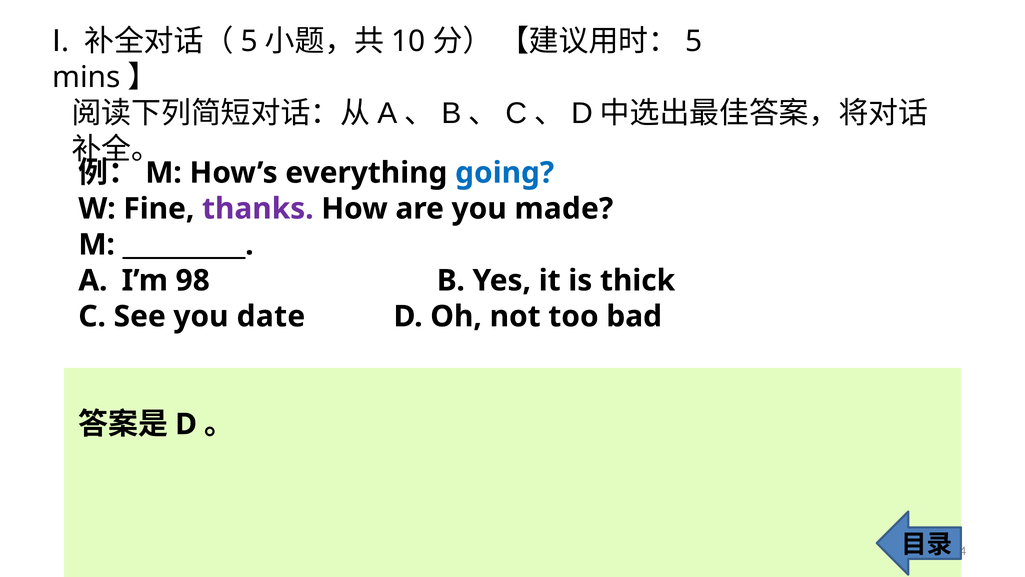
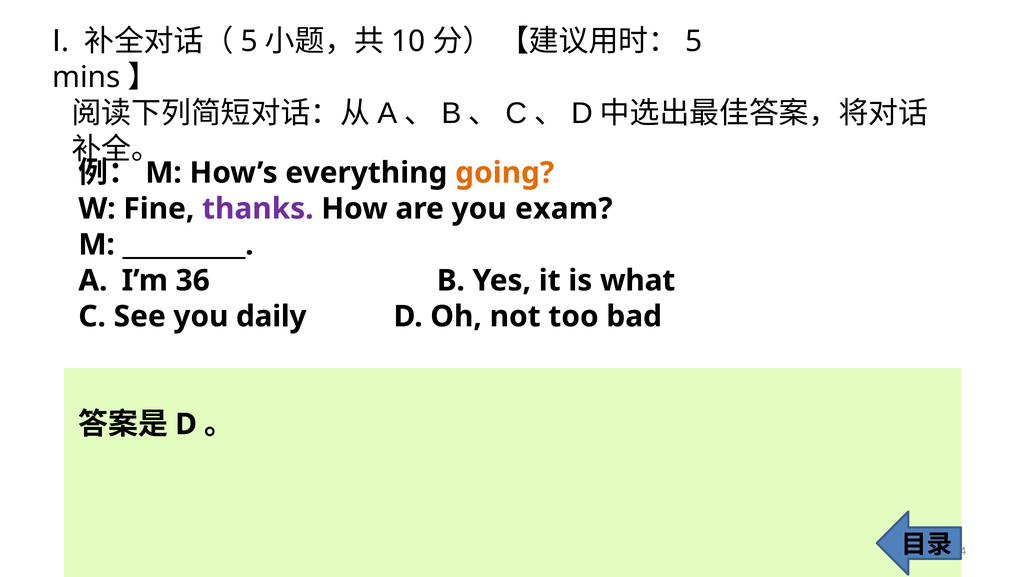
going colour: blue -> orange (505, 173)
made: made -> exam (564, 209)
98: 98 -> 36 (193, 280)
thick: thick -> what (638, 280)
date: date -> daily (271, 316)
